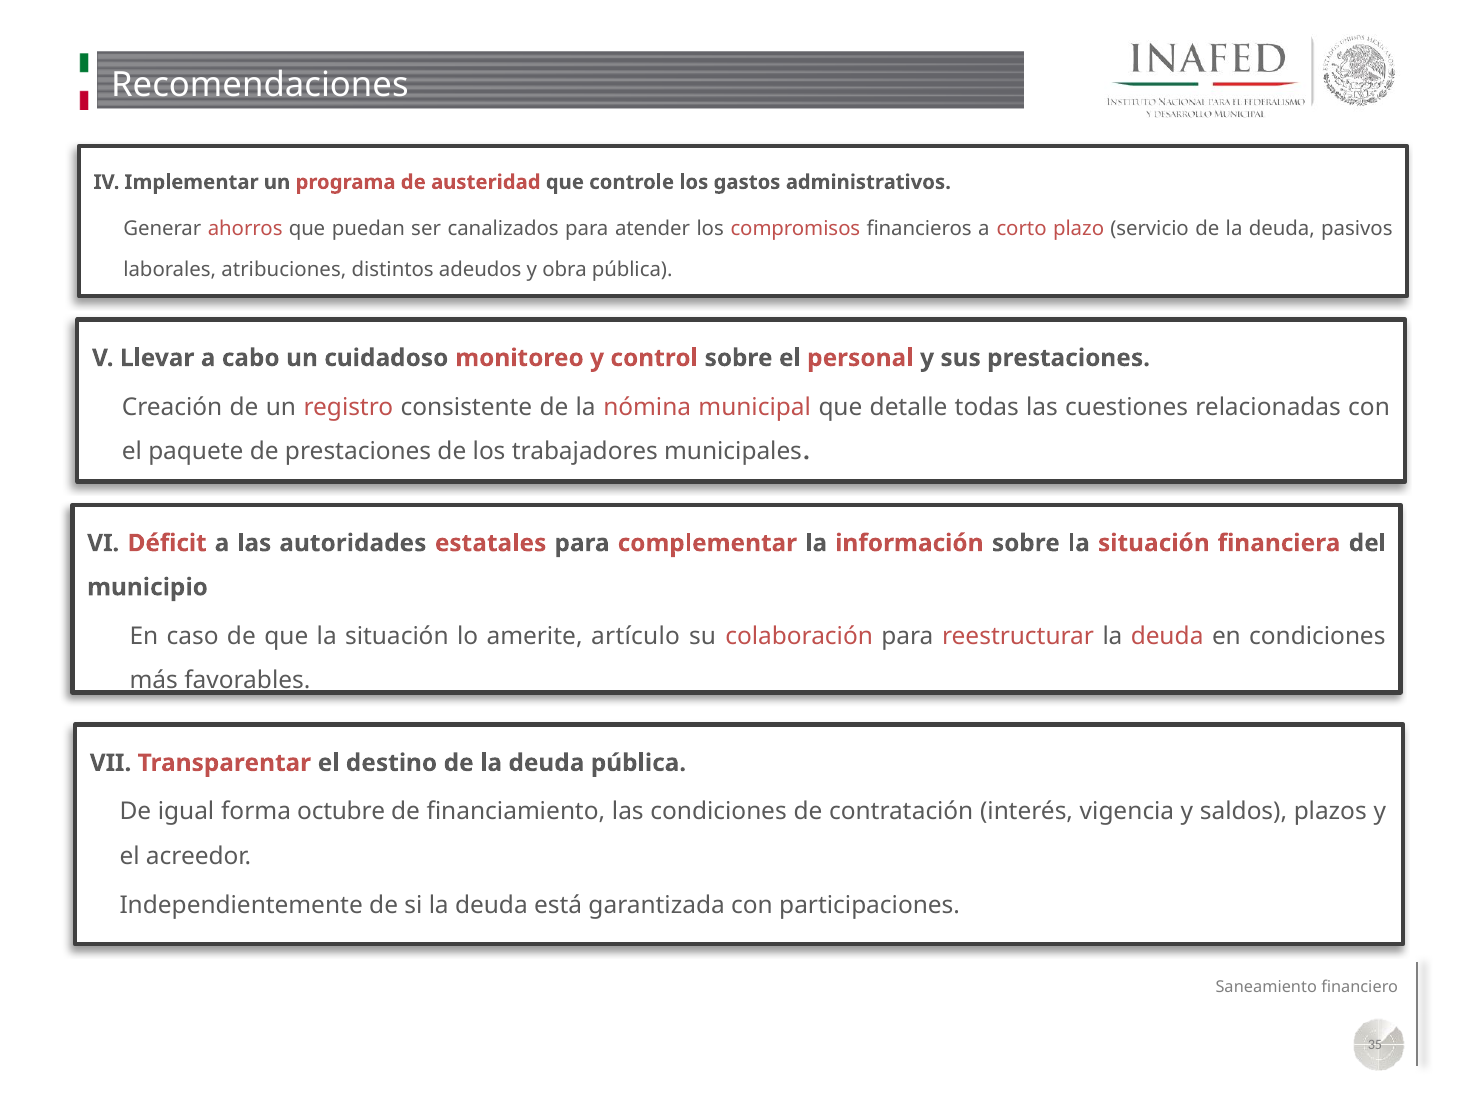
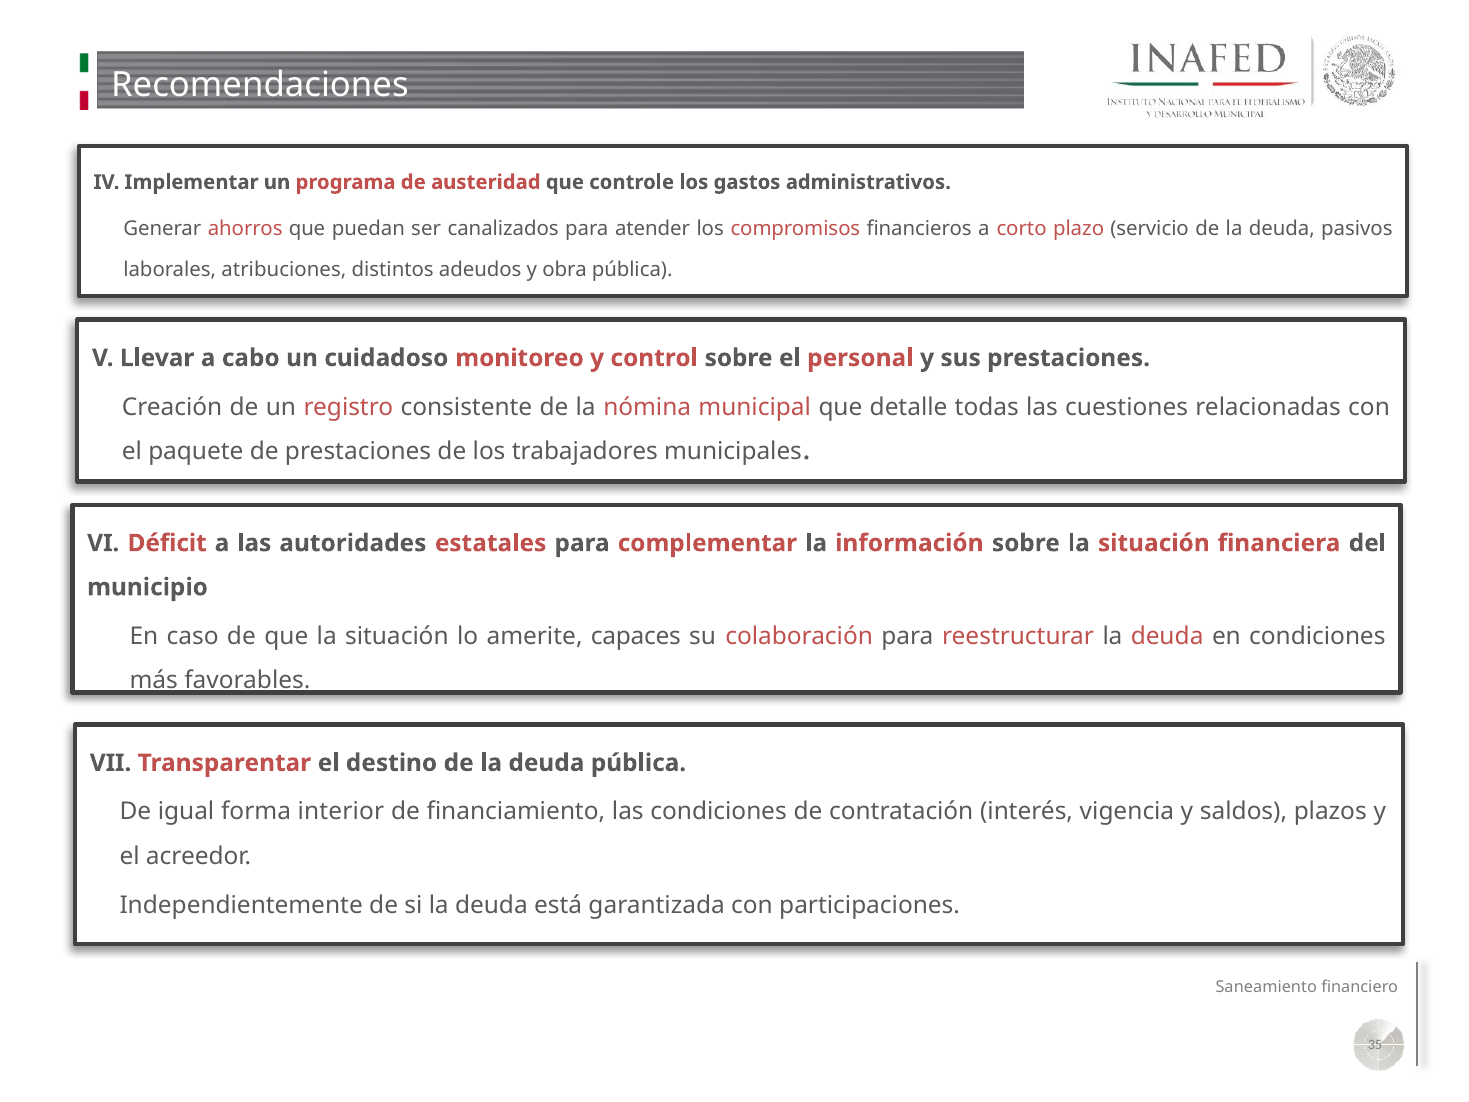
artículo: artículo -> capaces (636, 636)
octubre: octubre -> interior (341, 812)
